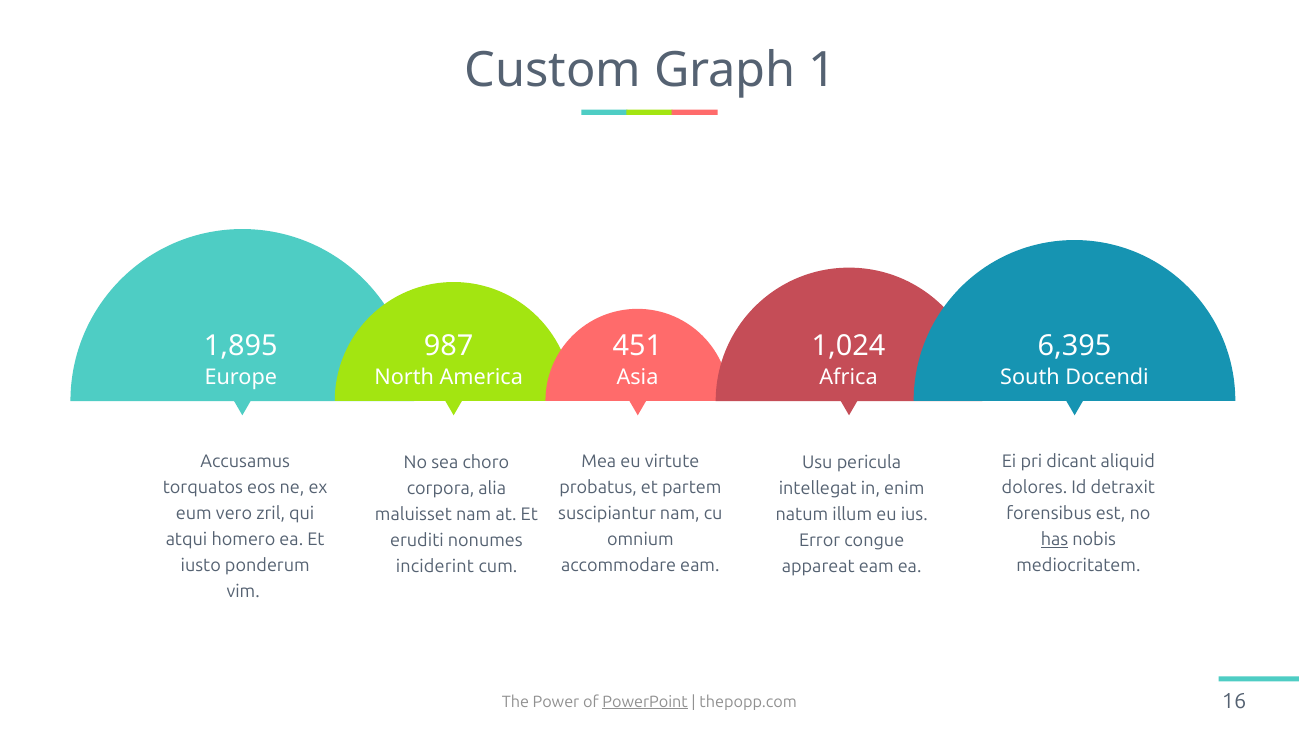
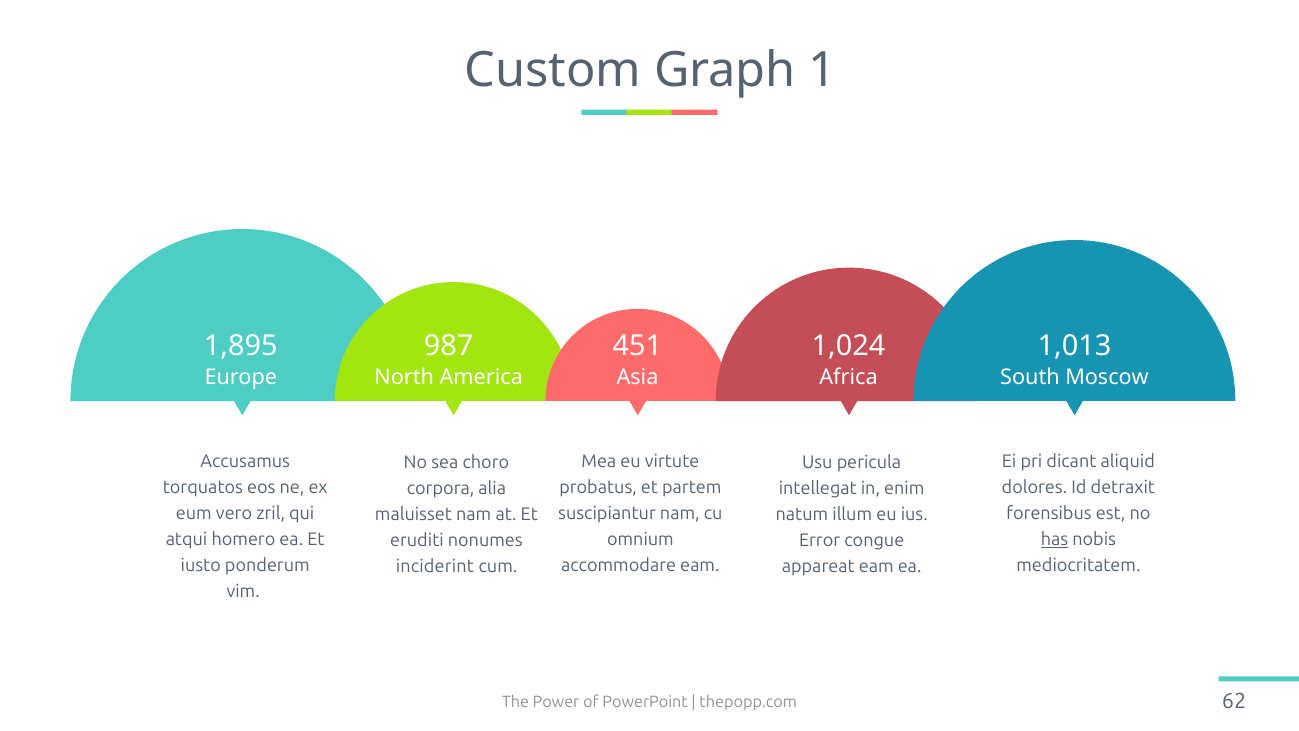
6,395: 6,395 -> 1,013 (1074, 346)
Docendi: Docendi -> Moscow (1107, 377)
PowerPoint underline: present -> none (645, 701)
16: 16 -> 62 (1234, 701)
